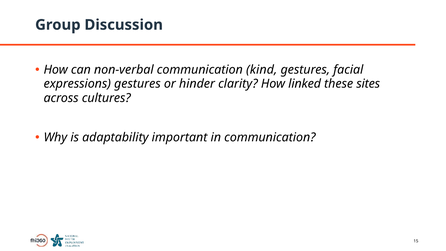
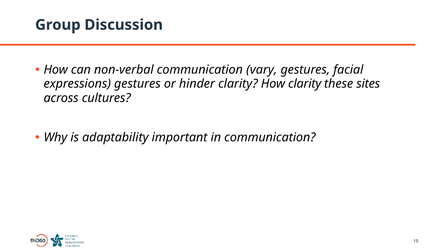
kind: kind -> vary (262, 70)
How linked: linked -> clarity (305, 84)
